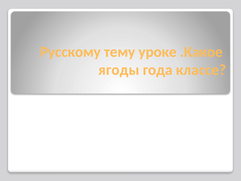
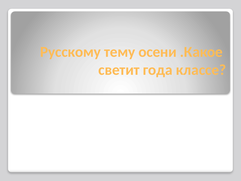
уроке: уроке -> осени (158, 52)
ягоды: ягоды -> светит (119, 70)
